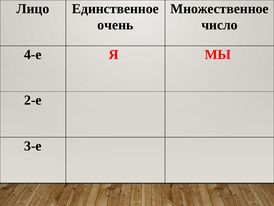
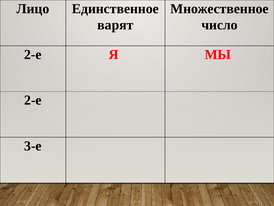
очень: очень -> варят (115, 25)
4-е: 4-е -> 2-е (33, 54)
